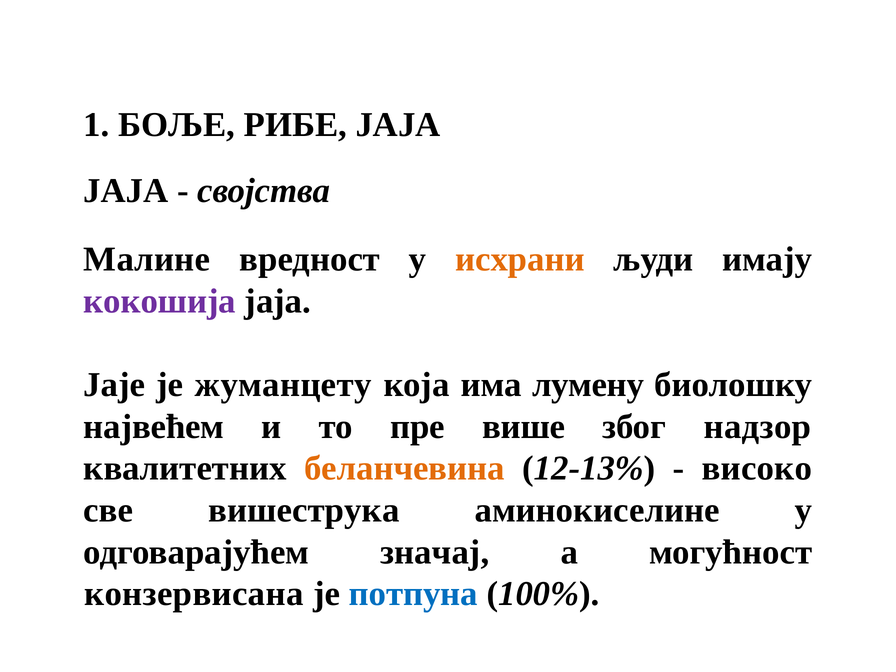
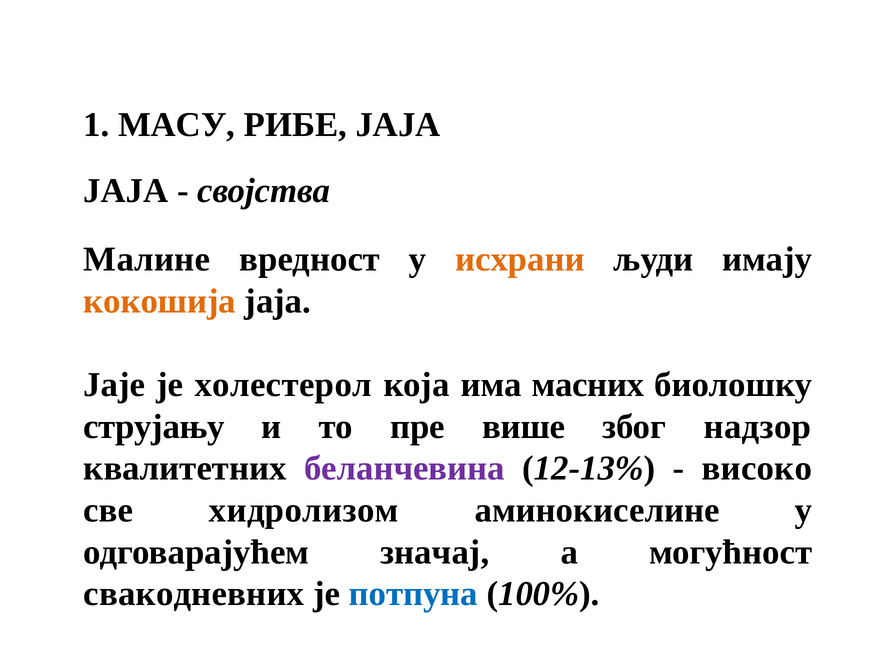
БОЉЕ: БОЉЕ -> МАСУ (177, 125)
кокошија colour: purple -> orange (160, 301)
жуманцету: жуманцету -> холестерол (283, 385)
лумену: лумену -> масних (588, 385)
највећем: највећем -> струјању (154, 427)
беланчевина colour: orange -> purple (404, 468)
вишеструка: вишеструка -> хидролизом (304, 510)
конзервисана: конзервисана -> свакодневних (194, 594)
